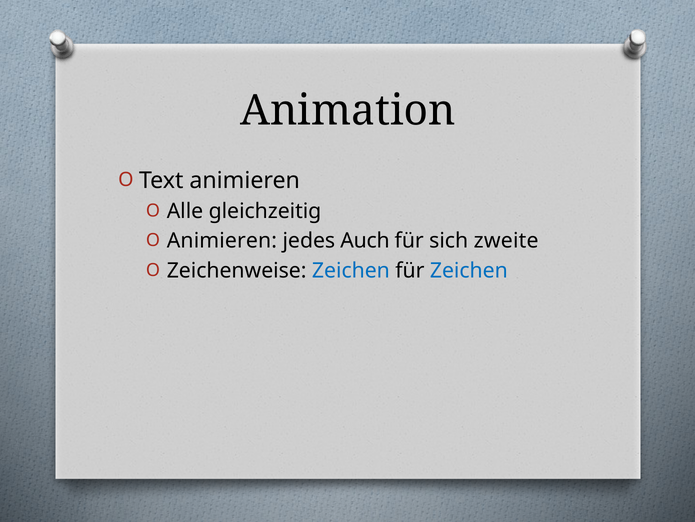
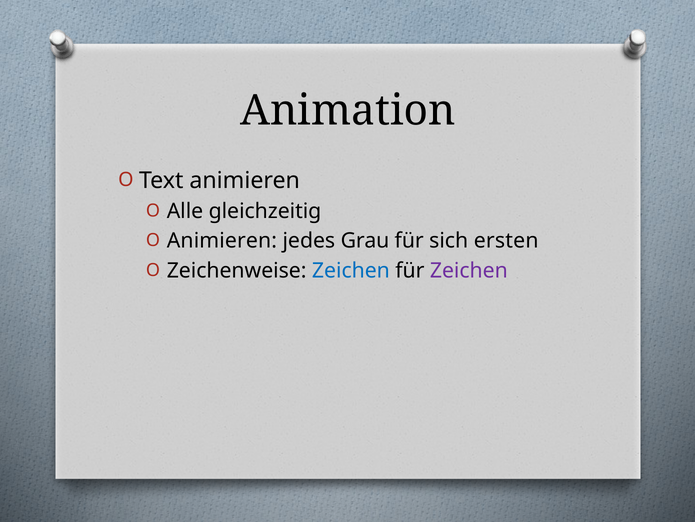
Auch: Auch -> Grau (365, 241)
zweite: zweite -> ersten (506, 241)
Zeichen colour: blue -> purple (469, 270)
